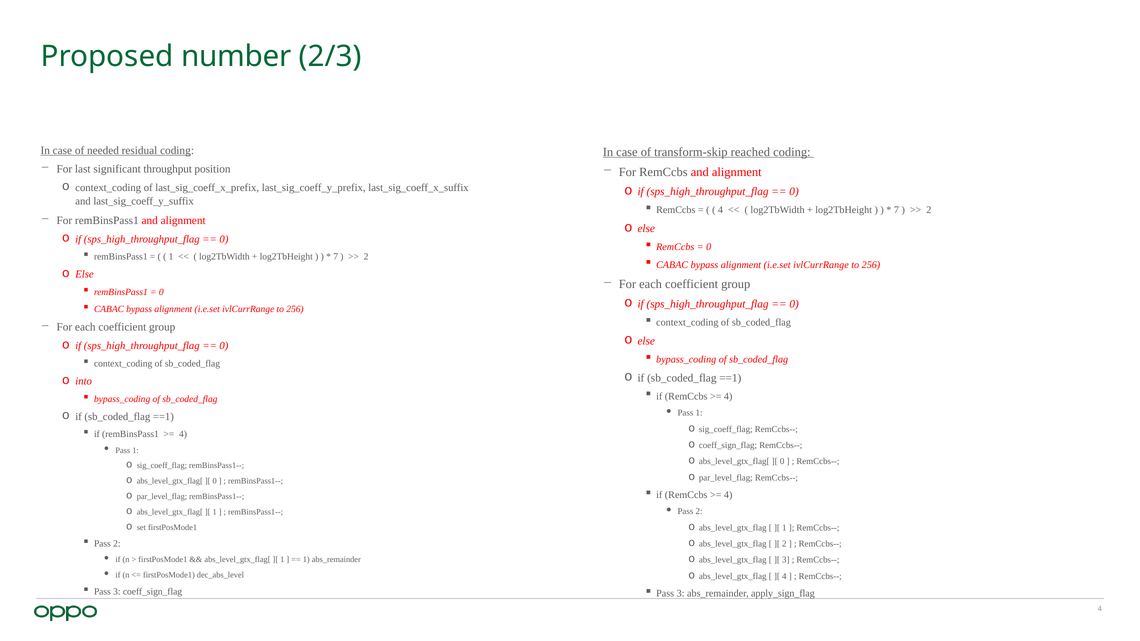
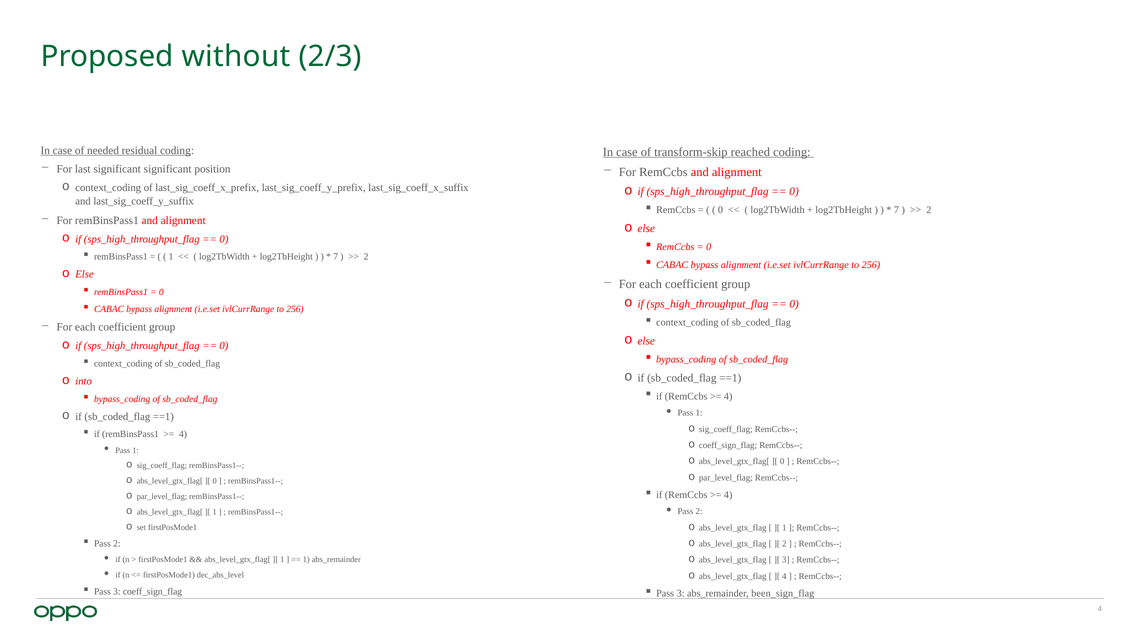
number: number -> without (236, 56)
significant throughput: throughput -> significant (168, 169)
4: 4 -> 0 (721, 210)
apply_sign_flag: apply_sign_flag -> been_sign_flag (783, 594)
